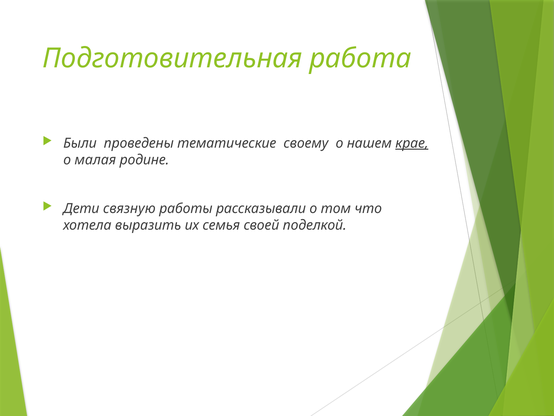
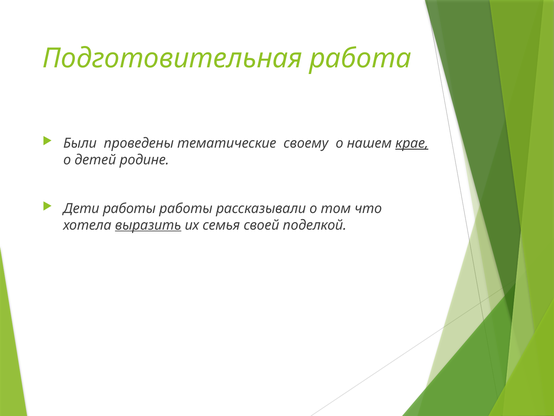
малая: малая -> детей (95, 160)
Дети связную: связную -> работы (129, 208)
выразить underline: none -> present (148, 225)
